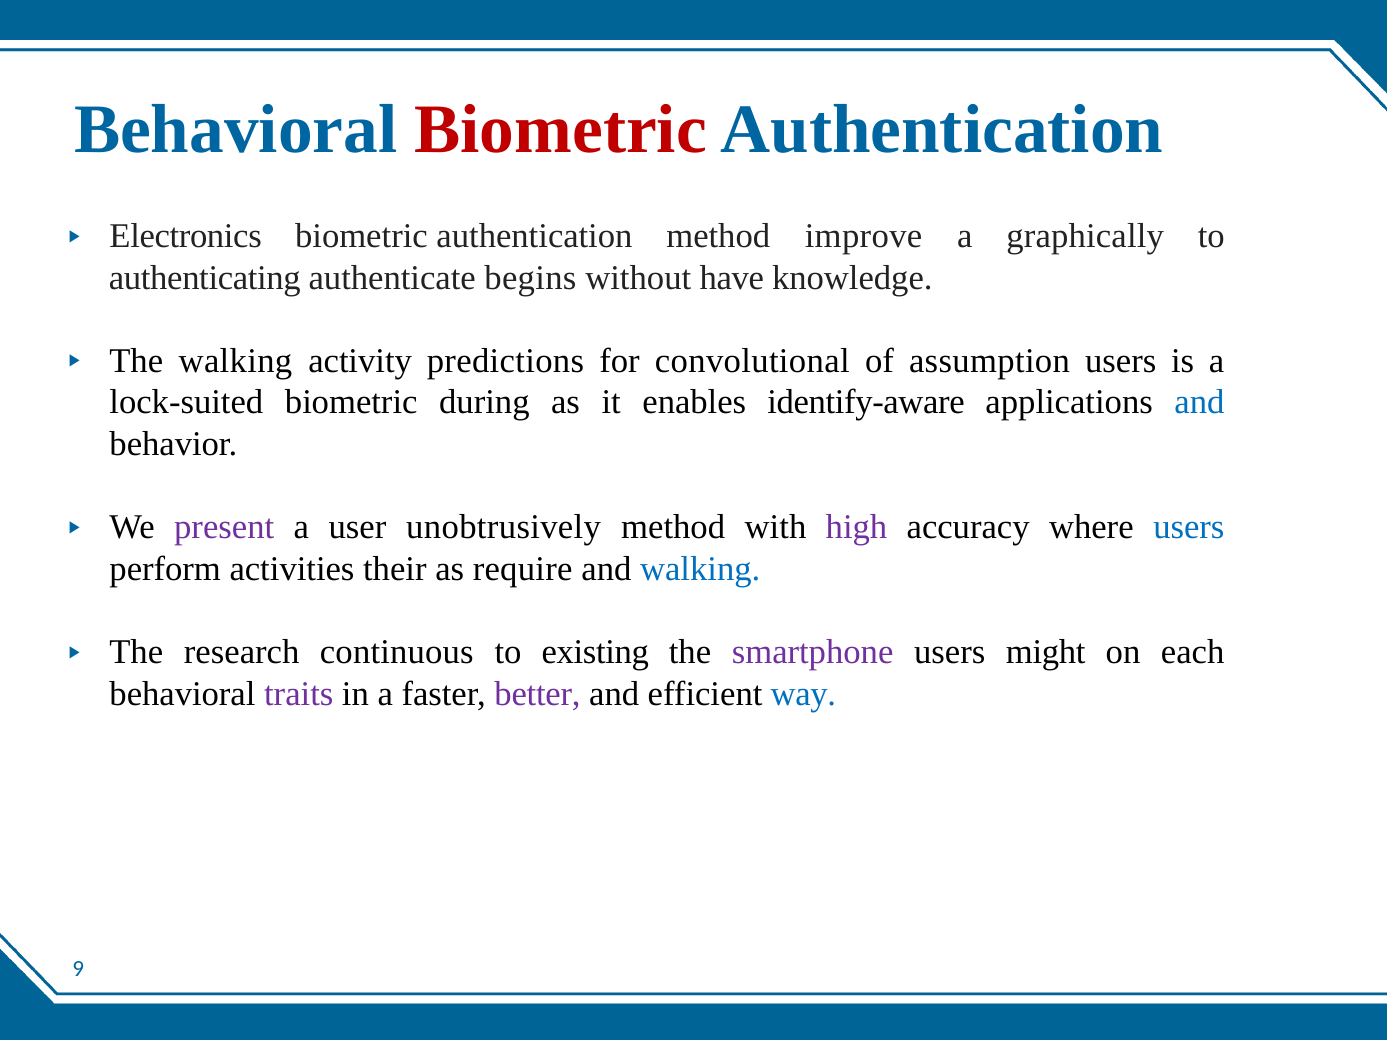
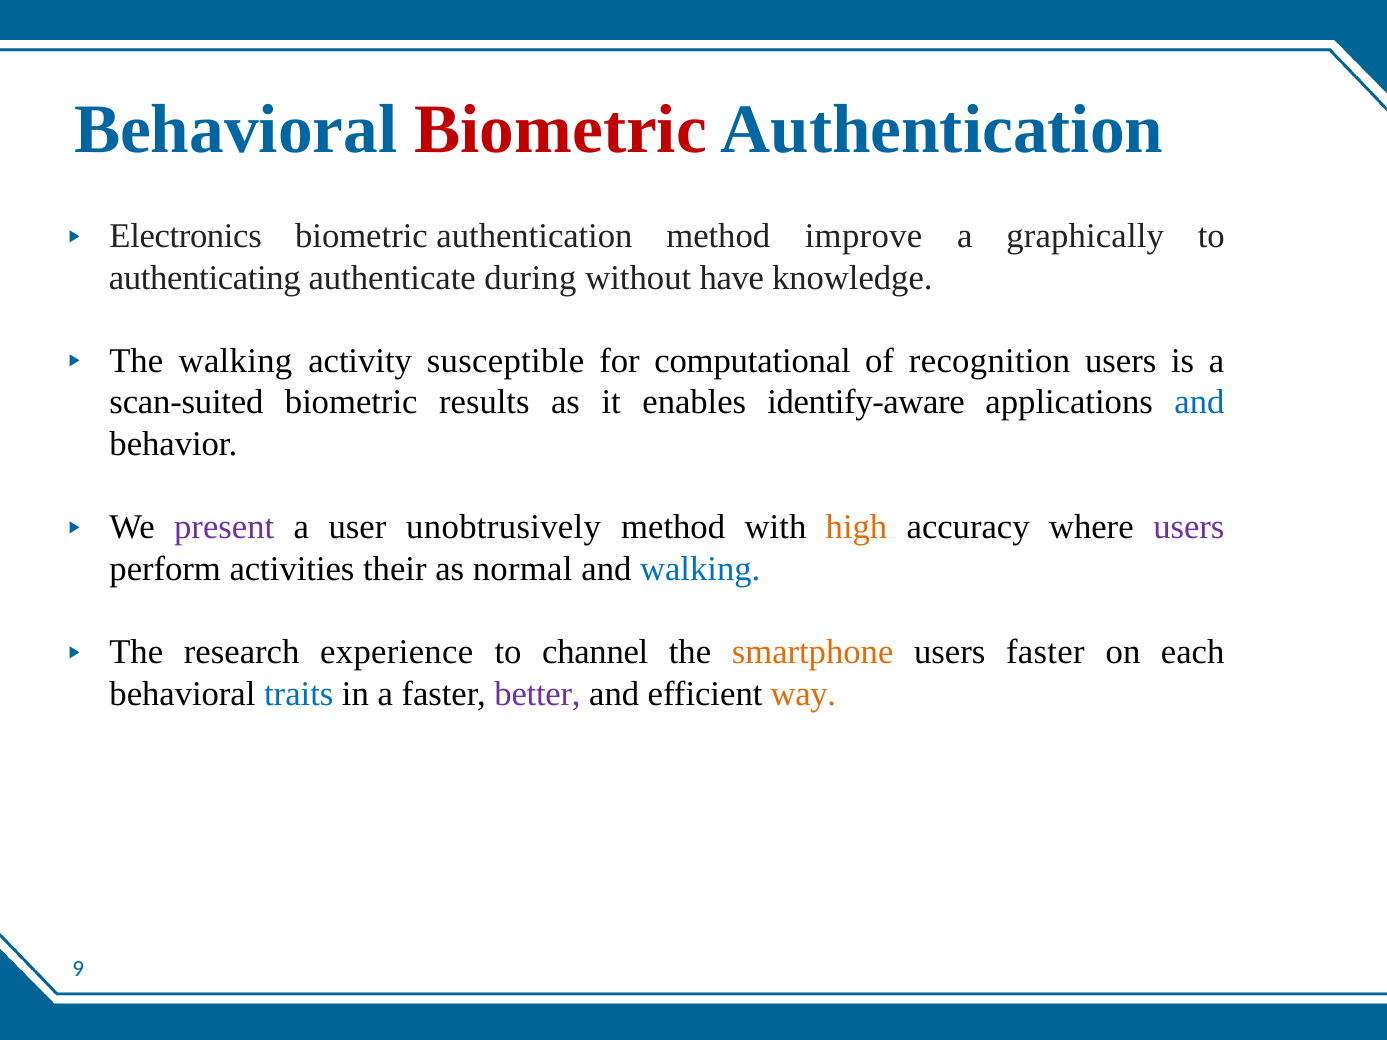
begins: begins -> during (530, 278)
predictions: predictions -> susceptible (505, 361)
convolutional: convolutional -> computational (753, 361)
assumption: assumption -> recognition (990, 361)
lock-suited: lock-suited -> scan-suited (186, 402)
during: during -> results (484, 402)
high colour: purple -> orange (856, 527)
users colour: blue -> purple (1189, 527)
require: require -> normal (523, 569)
continuous: continuous -> experience (397, 652)
existing: existing -> channel (595, 652)
smartphone colour: purple -> orange (813, 652)
users might: might -> faster (1045, 652)
traits colour: purple -> blue (299, 694)
way colour: blue -> orange (803, 694)
